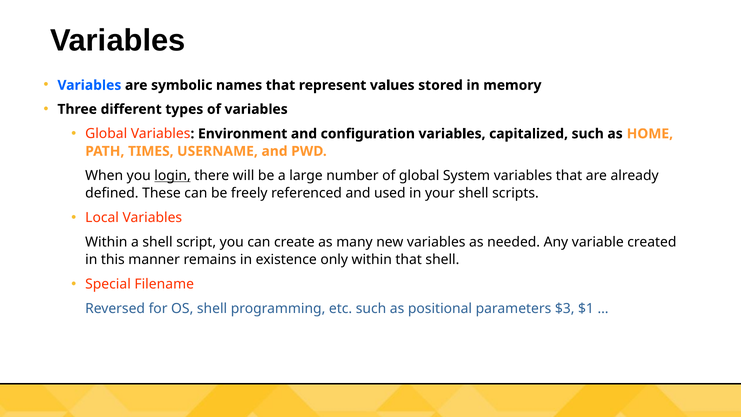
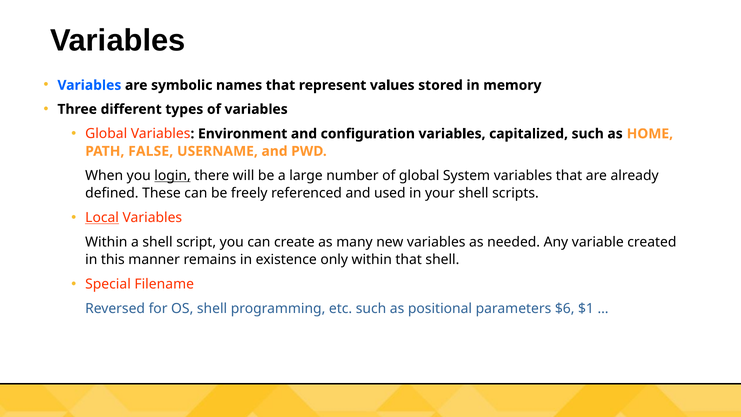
TIMES: TIMES -> FALSE (151, 151)
Local underline: none -> present (102, 218)
$3: $3 -> $6 (565, 308)
